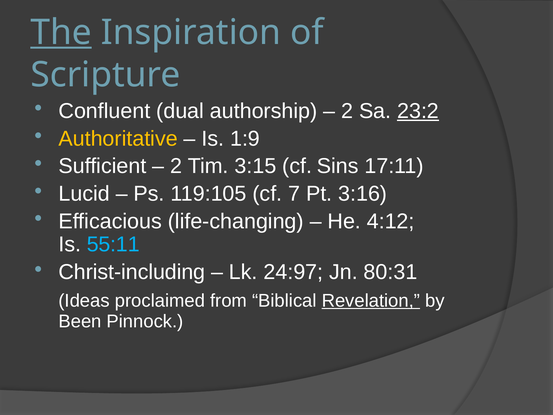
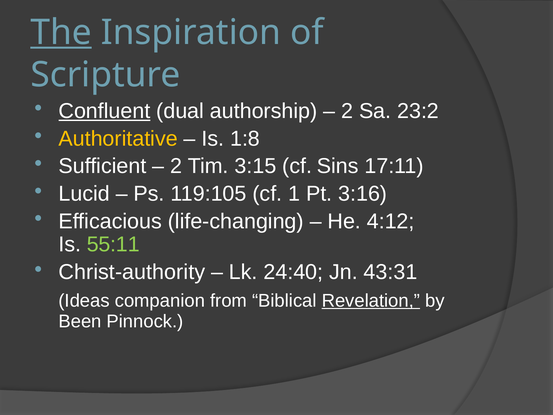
Confluent underline: none -> present (104, 111)
23:2 underline: present -> none (418, 111)
1:9: 1:9 -> 1:8 (245, 139)
7: 7 -> 1 (294, 194)
55:11 colour: light blue -> light green (113, 244)
Christ-including: Christ-including -> Christ-authority (132, 272)
24:97: 24:97 -> 24:40 (293, 272)
80:31: 80:31 -> 43:31 (391, 272)
proclaimed: proclaimed -> companion (160, 300)
